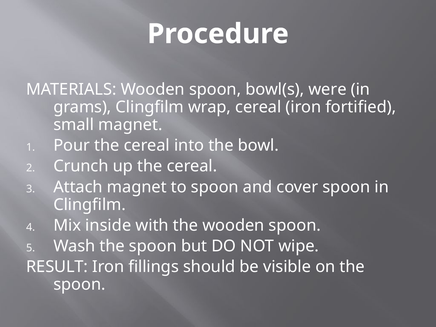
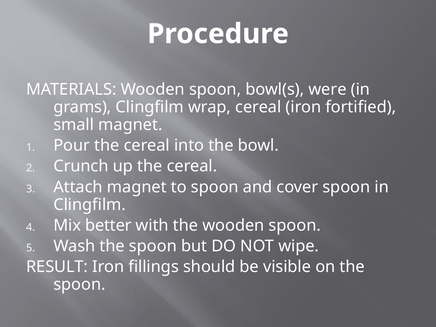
inside: inside -> better (108, 225)
